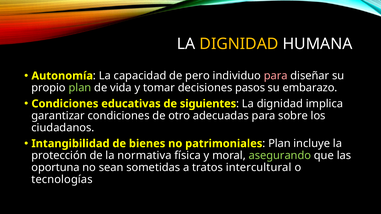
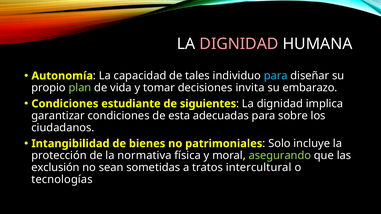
DIGNIDAD colour: yellow -> pink (239, 44)
pero: pero -> tales (198, 76)
para colour: pink -> light blue (276, 76)
pasos: pasos -> invita (250, 88)
educativas: educativas -> estudiante (131, 104)
otro: otro -> esta (179, 116)
Plan: Plan -> Solo (279, 144)
oportuna: oportuna -> exclusión (56, 168)
